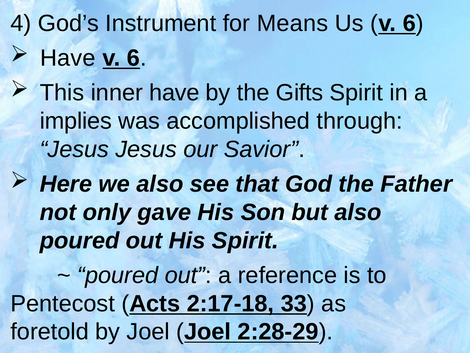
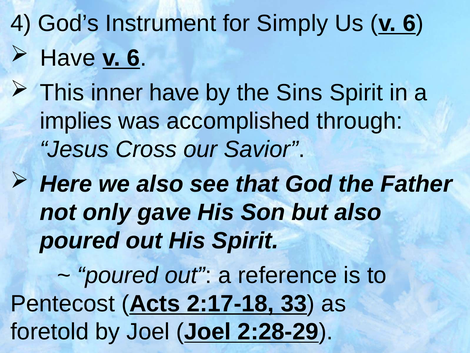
Means: Means -> Simply (292, 23)
Gifts: Gifts -> Sins (299, 93)
Jesus Jesus: Jesus -> Cross (146, 149)
